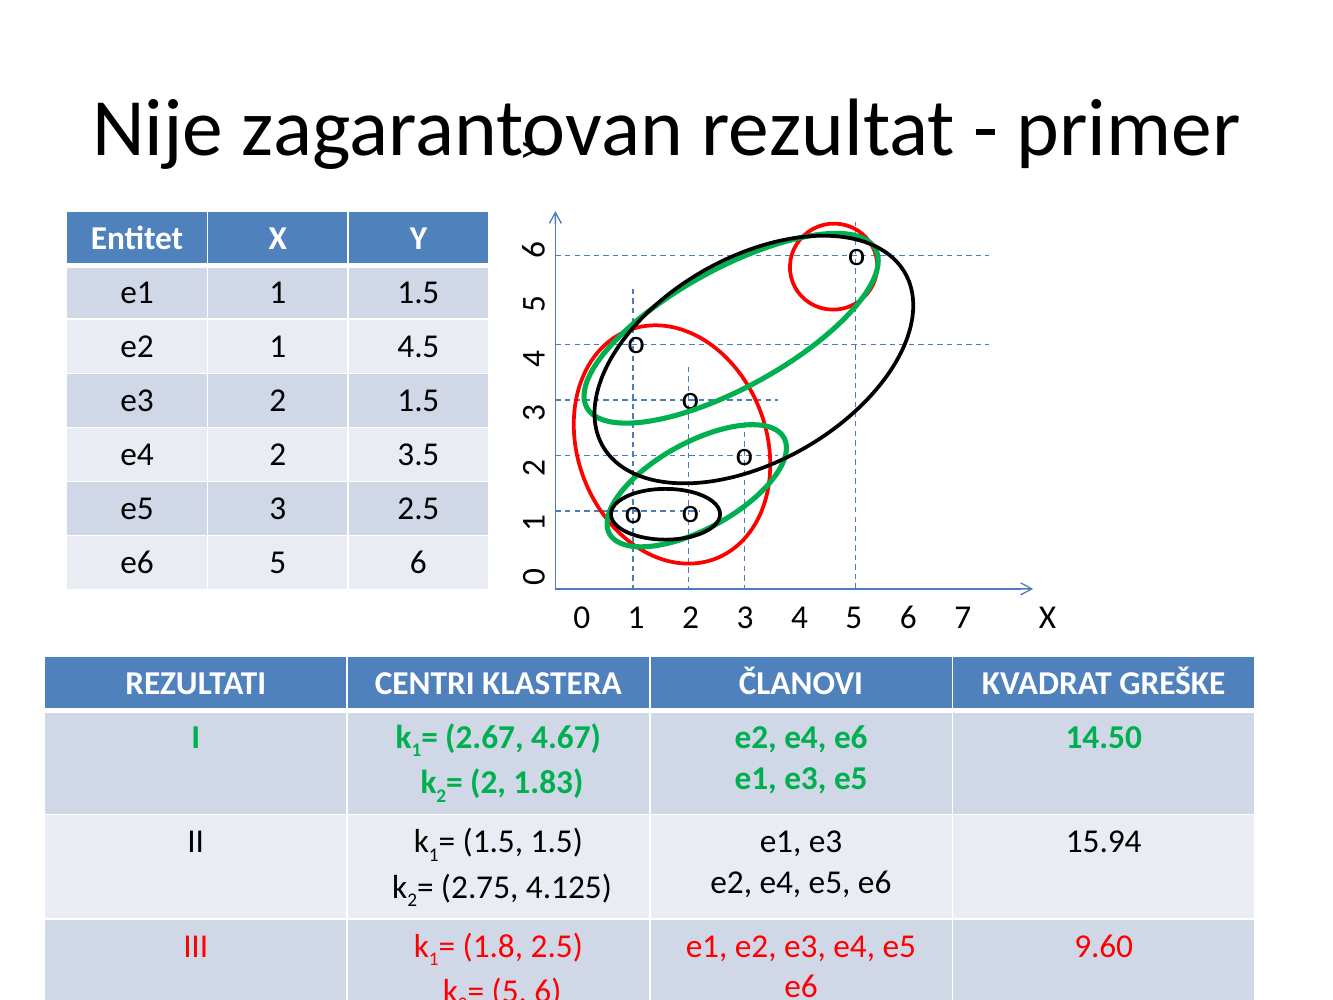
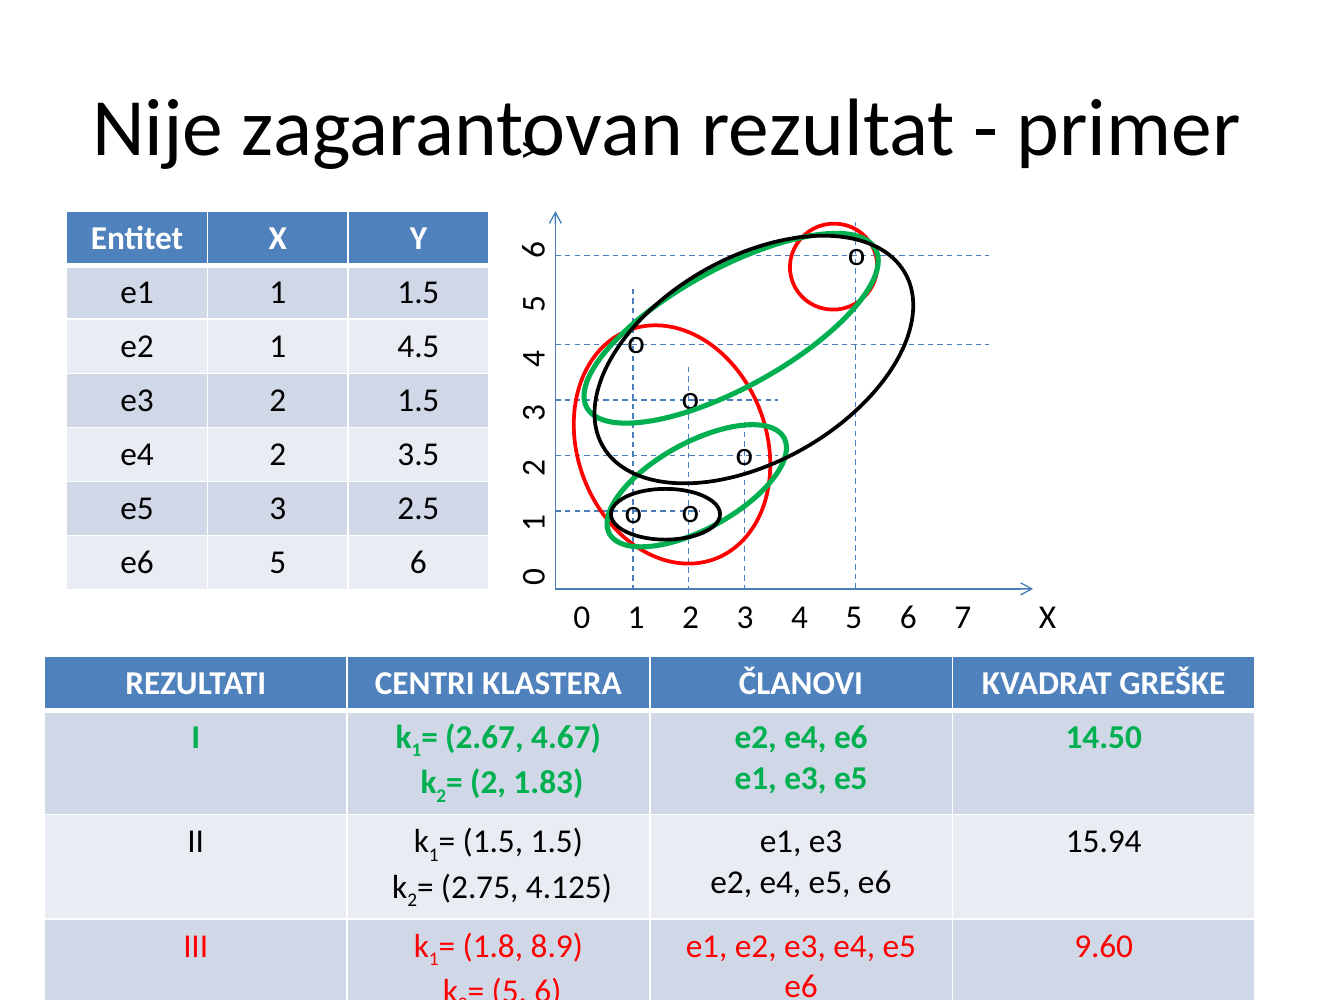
1.8 2.5: 2.5 -> 8.9 (557, 946)
